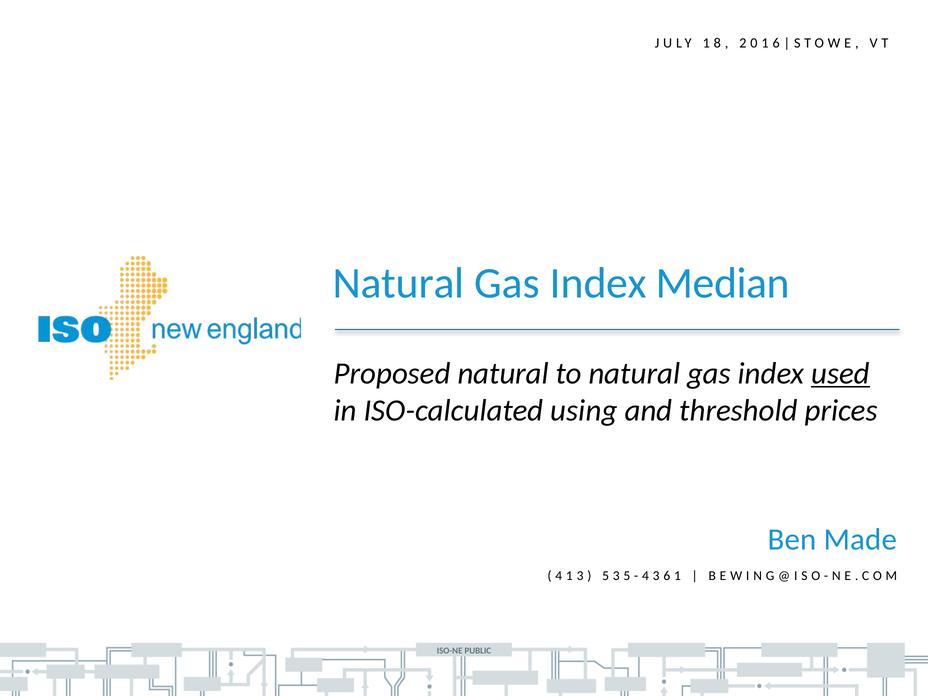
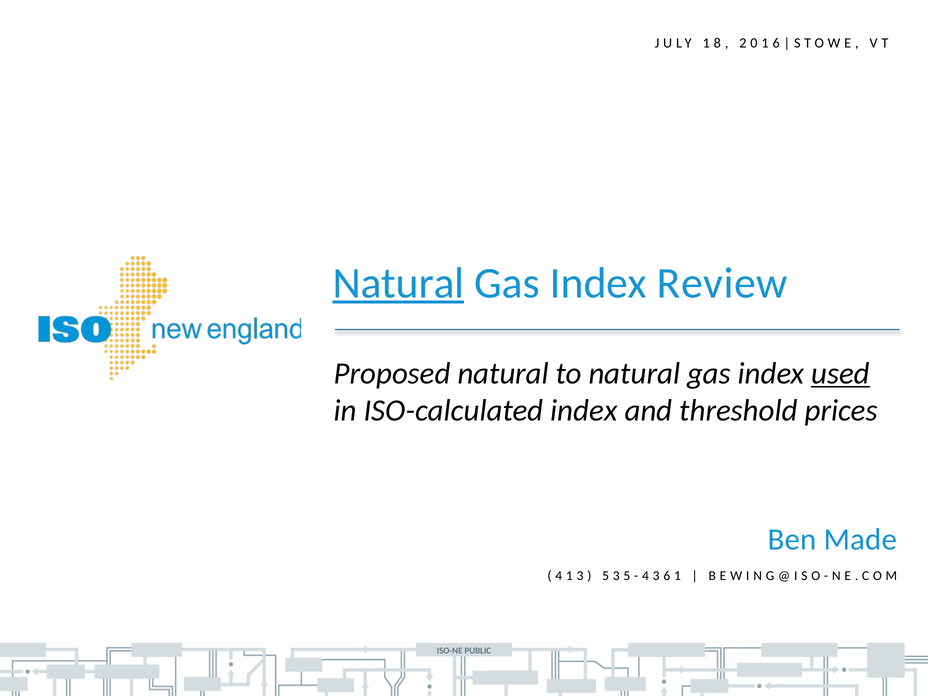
Natural underline: none -> present (398, 283)
Median: Median -> Review (722, 283)
ISO-calculated using: using -> index (584, 411)
